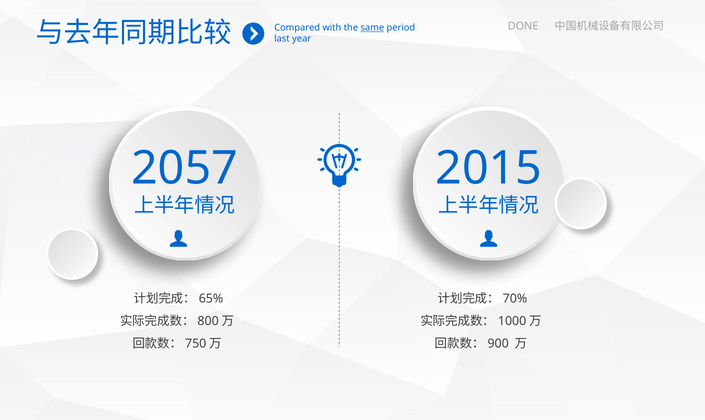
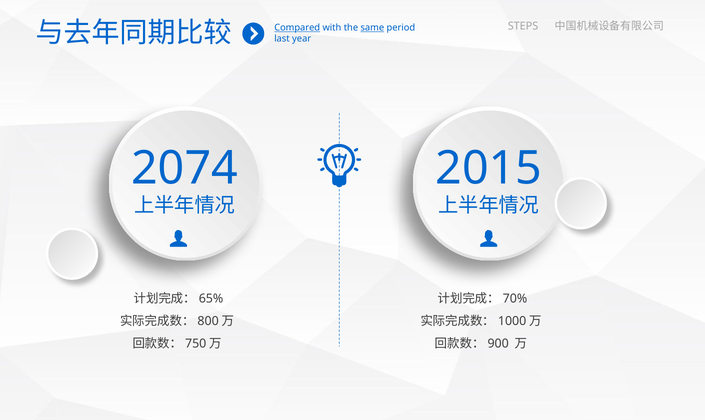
DONE: DONE -> STEPS (523, 26)
Compared underline: none -> present (297, 28)
2057: 2057 -> 2074 (185, 168)
